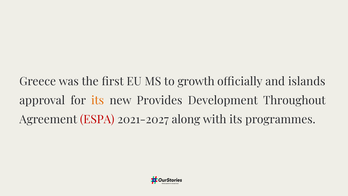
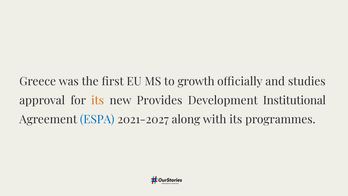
islands: islands -> studies (307, 81)
Throughout: Throughout -> Institutional (294, 100)
ESPA colour: red -> blue (97, 120)
